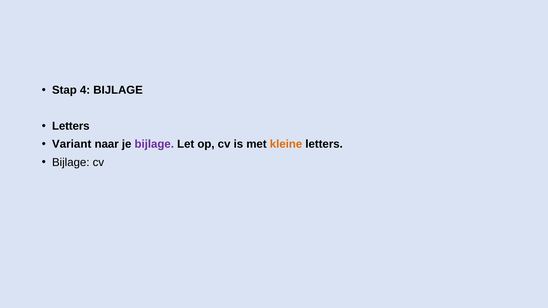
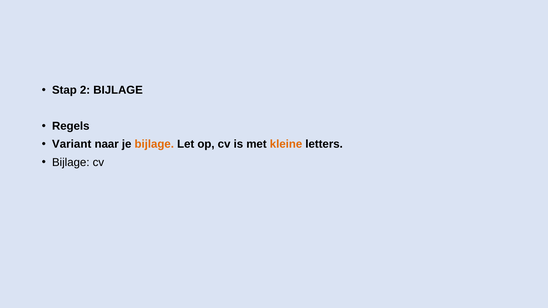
4: 4 -> 2 (85, 90)
Letters: Letters -> Regels (71, 126)
bijlage colour: purple -> orange (154, 144)
